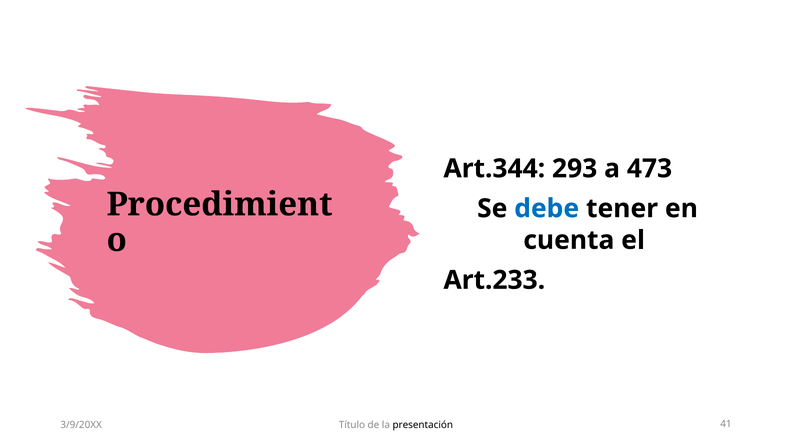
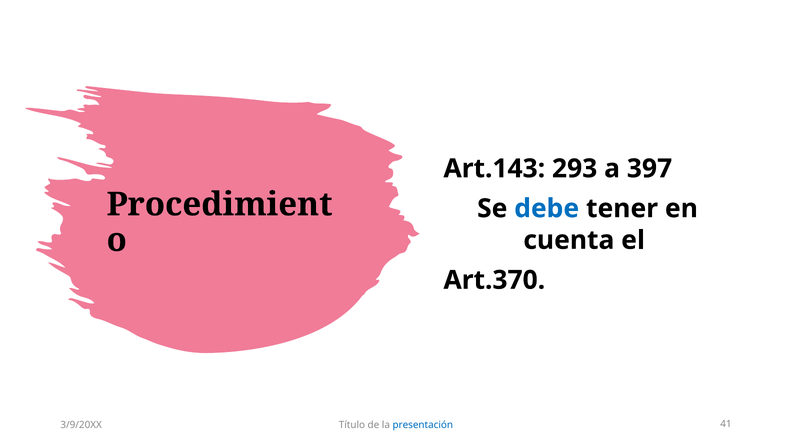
Art.344: Art.344 -> Art.143 (494, 169)
473: 473 -> 397 (649, 169)
Art.233: Art.233 -> Art.370 (494, 280)
presentación colour: black -> blue (423, 425)
